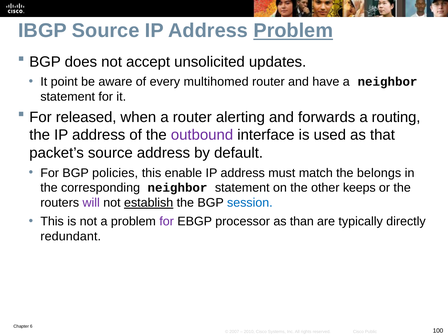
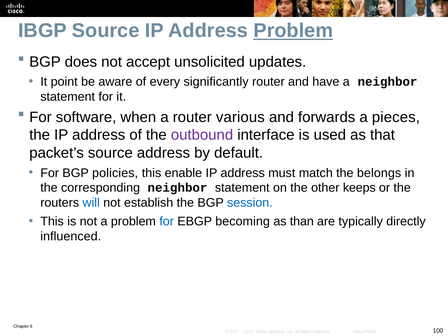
multihomed: multihomed -> significantly (216, 82)
released: released -> software (86, 117)
alerting: alerting -> various (240, 117)
routing: routing -> pieces (396, 117)
will colour: purple -> blue (91, 203)
establish underline: present -> none (149, 203)
for colour: purple -> blue (167, 221)
processor: processor -> becoming (243, 221)
redundant: redundant -> influenced (71, 236)
